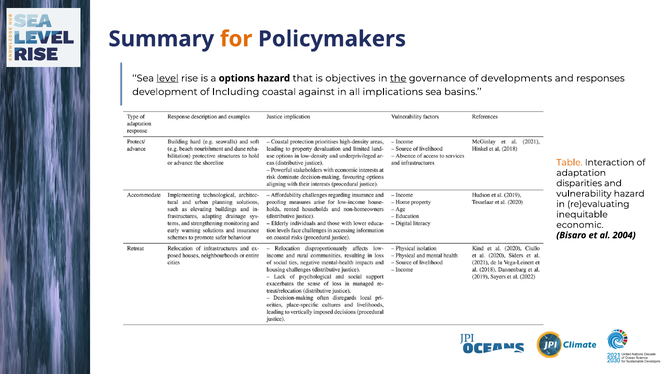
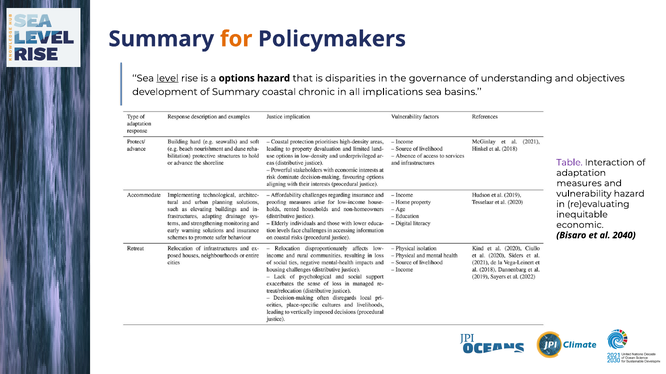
objectives: objectives -> disparities (350, 78)
the underline: present -> none (398, 78)
developments: developments -> understanding (517, 78)
responses: responses -> objectives (600, 78)
of Including: Including -> Summary (236, 92)
against: against -> chronic (317, 92)
Table colour: orange -> purple (569, 163)
disparities: disparities -> measures (579, 184)
2004: 2004 -> 2040 (624, 236)
